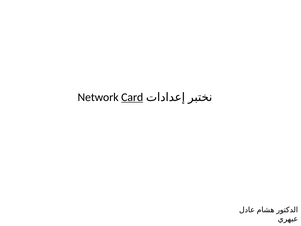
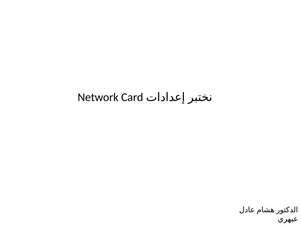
Card underline: present -> none (132, 97)
